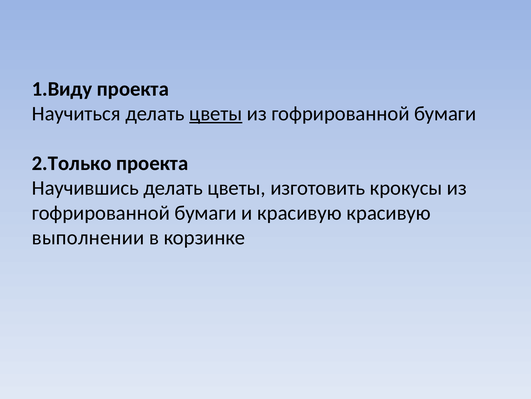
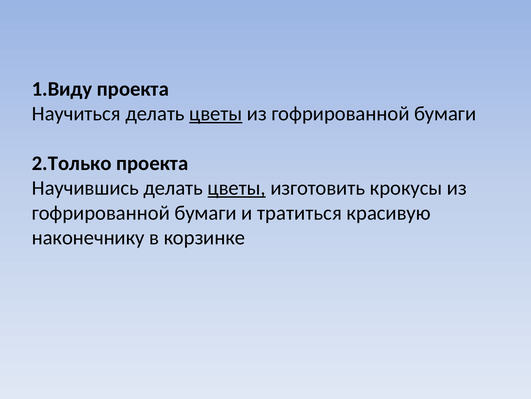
цветы underline: none -> present (237, 188)
и красивую: красивую -> тратиться (300, 213)
выполнении: выполнении -> наконечнику (88, 237)
